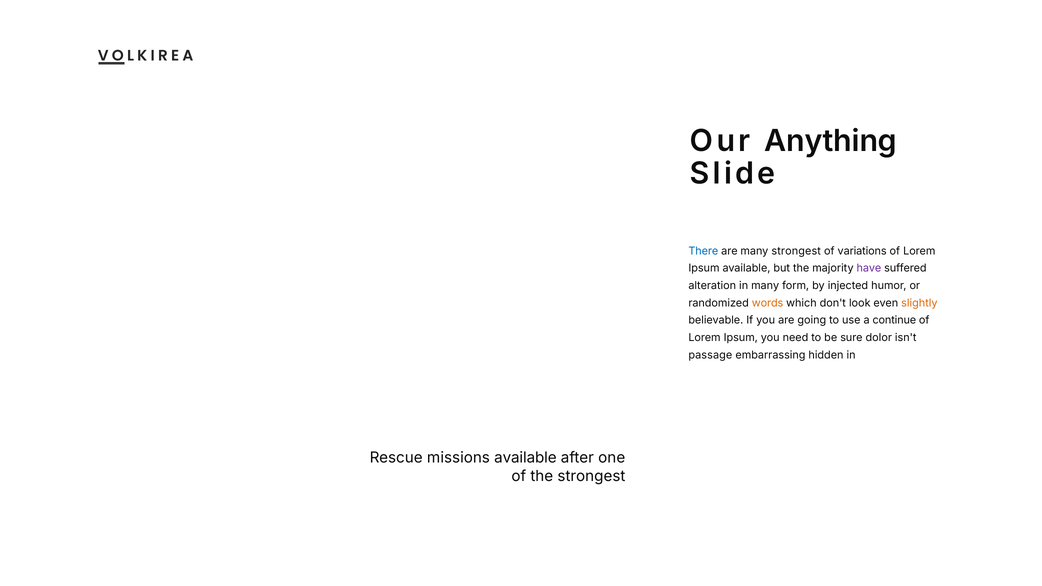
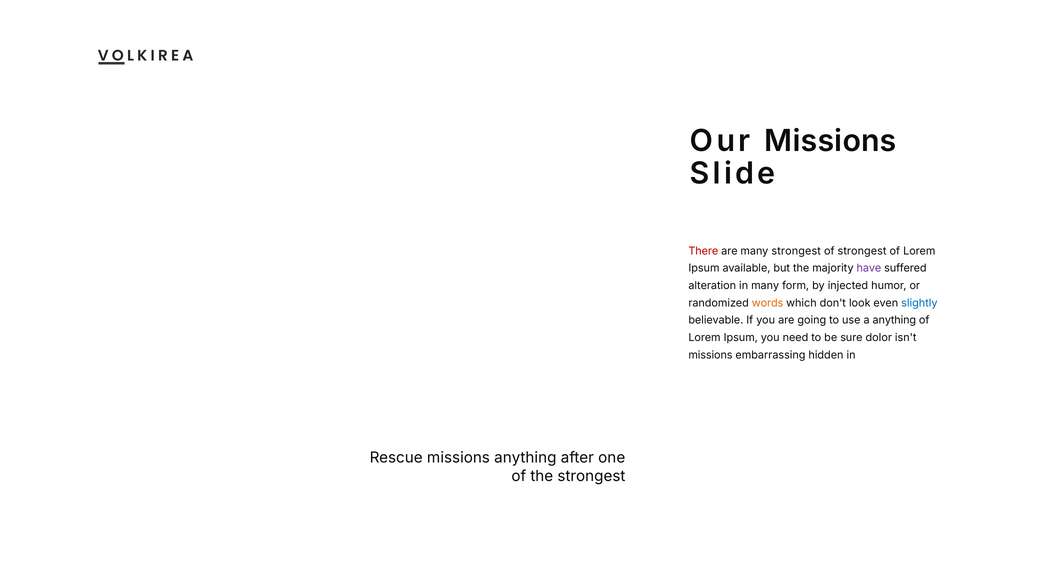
Our Anything: Anything -> Missions (831, 141)
There colour: blue -> red (703, 251)
of variations: variations -> strongest (862, 251)
slightly colour: orange -> blue (919, 303)
a continue: continue -> anything (894, 320)
passage: passage -> missions (710, 355)
missions available: available -> anything (525, 458)
